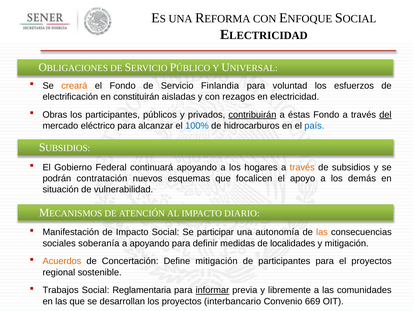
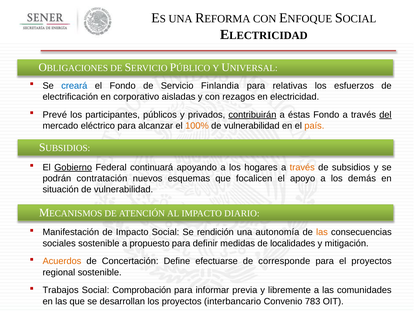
creará colour: orange -> blue (74, 86)
voluntad: voluntad -> relativas (290, 86)
constituirán: constituirán -> corporativo (136, 97)
Obras: Obras -> Prevé (55, 115)
100% colour: blue -> orange (197, 126)
hidrocarburos: hidrocarburos -> vulnerabilidad (252, 126)
país colour: blue -> orange (314, 126)
Gobierno underline: none -> present (73, 167)
participar: participar -> rendición (215, 232)
sociales soberanía: soberanía -> sostenible (99, 243)
a apoyando: apoyando -> propuesto (150, 243)
Define mitigación: mitigación -> efectuarse (217, 261)
de participantes: participantes -> corresponde (284, 261)
Reglamentaria: Reglamentaria -> Comprobación (142, 290)
informar underline: present -> none (212, 290)
669: 669 -> 783 (313, 301)
